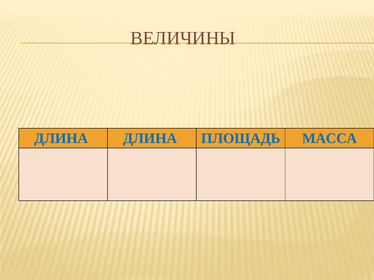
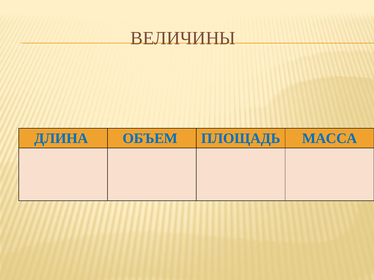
ДЛИНА ДЛИНА: ДЛИНА -> ОБЪЕМ (150, 139)
